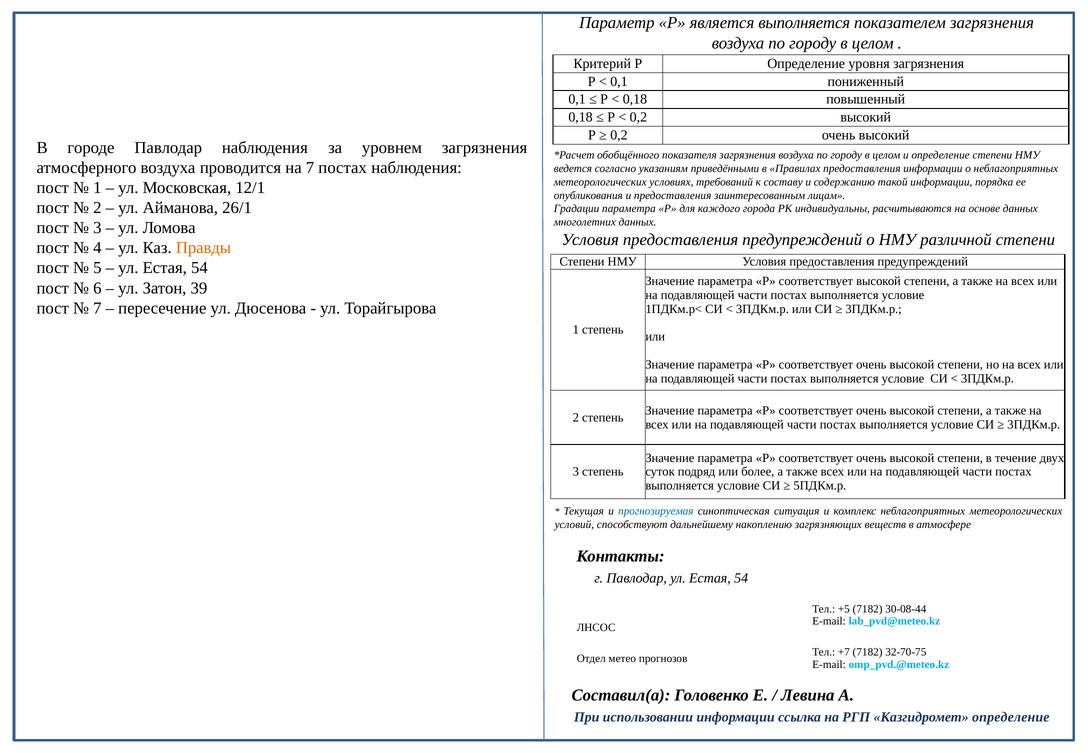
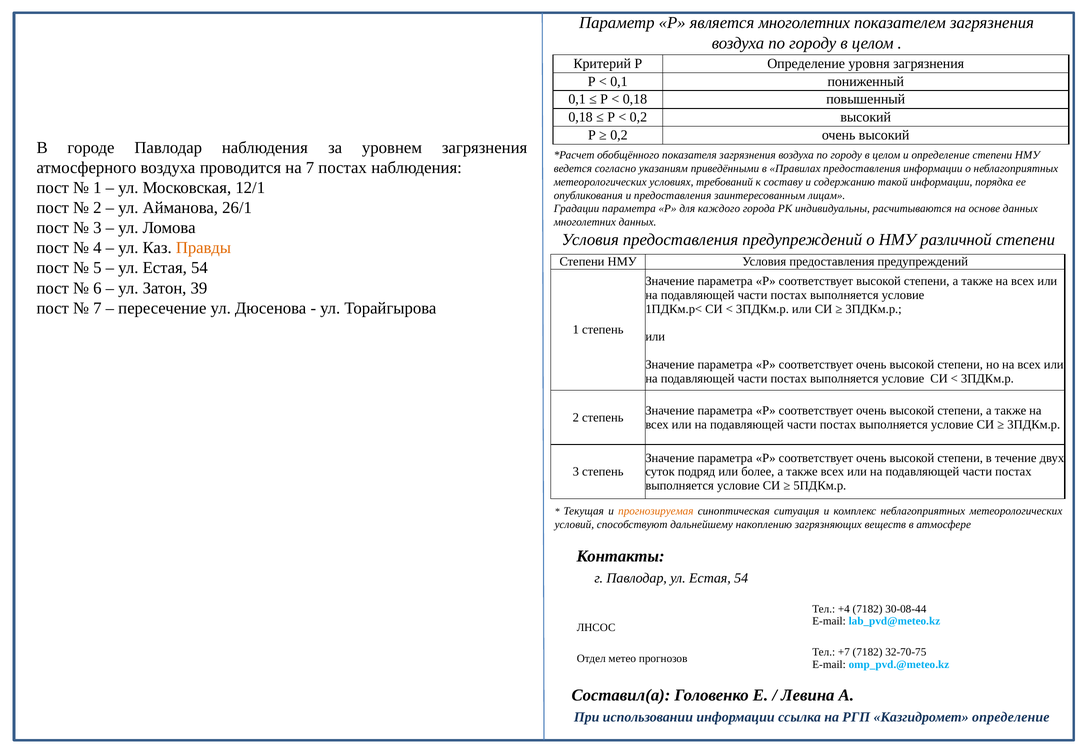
является выполняется: выполняется -> многолетних (804, 23)
прогнозируемая colour: blue -> orange (656, 511)
+5: +5 -> +4 (844, 609)
